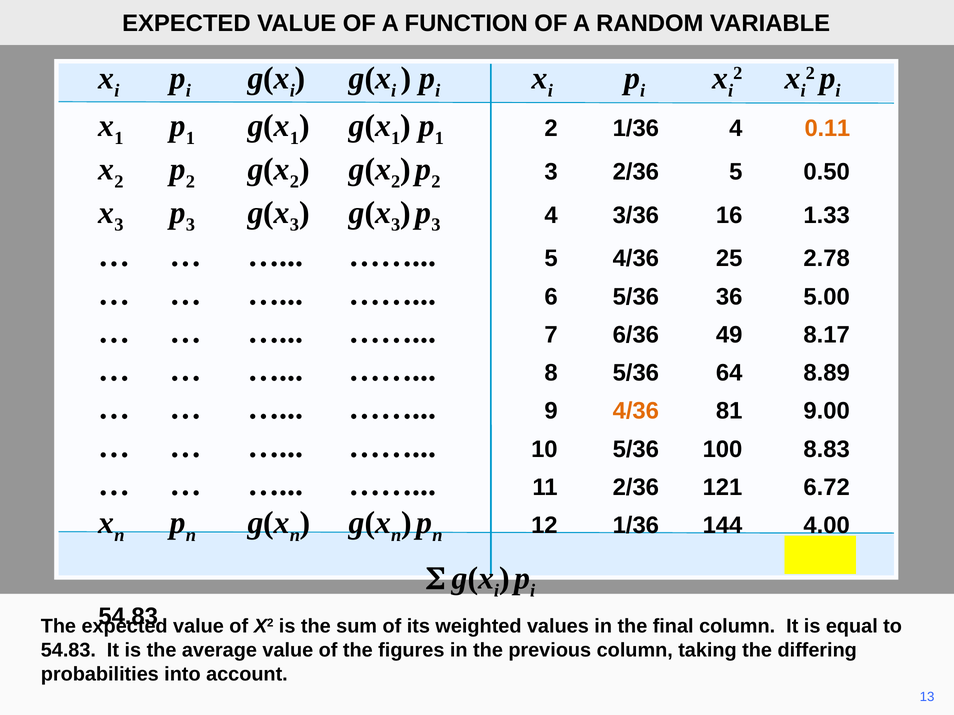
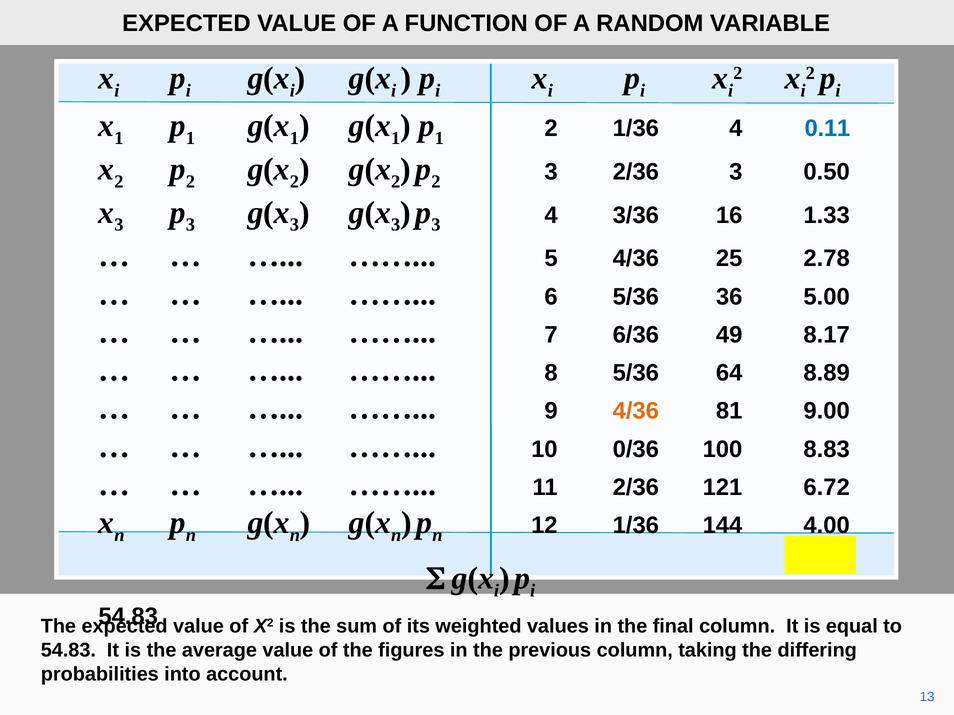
0.11 colour: orange -> blue (827, 129)
2/36 5: 5 -> 3 (736, 172)
10 5/36: 5/36 -> 0/36 (636, 450)
